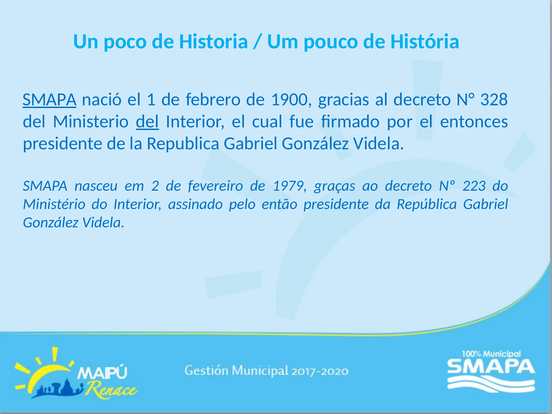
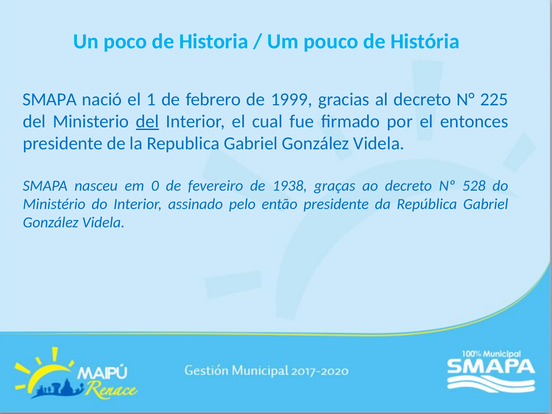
SMAPA underline: present -> none (50, 99)
1900: 1900 -> 1999 (292, 99)
328: 328 -> 225 (494, 99)
2: 2 -> 0 (155, 186)
1979: 1979 -> 1938 (290, 186)
223: 223 -> 528 (474, 186)
